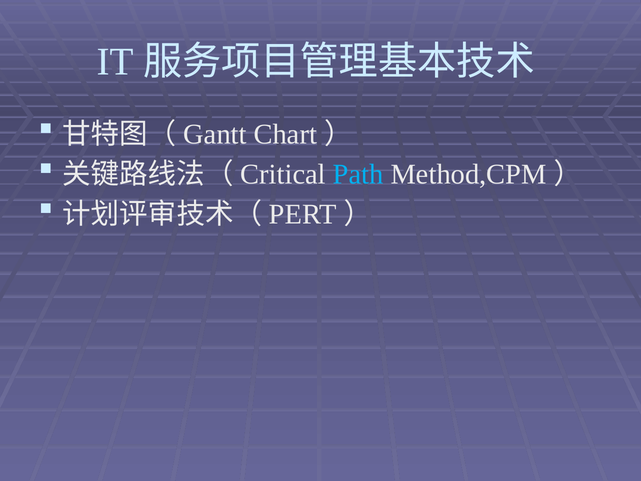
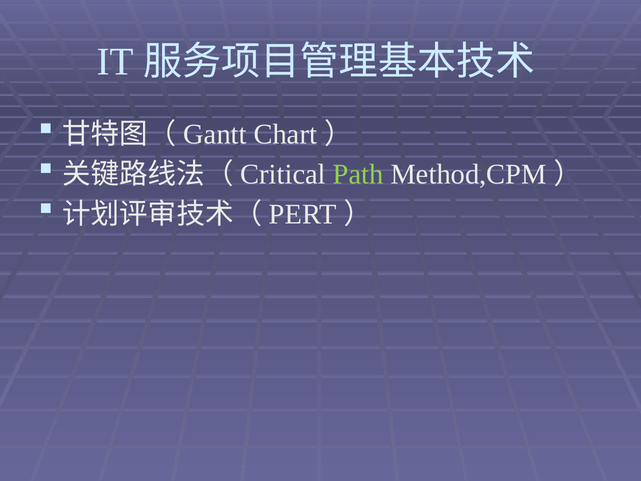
Path colour: light blue -> light green (358, 174)
